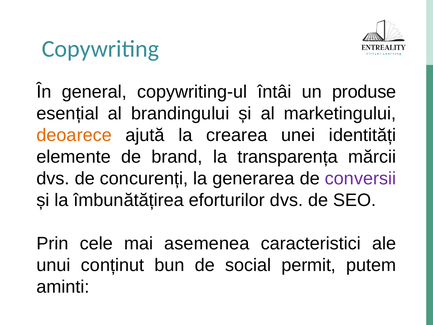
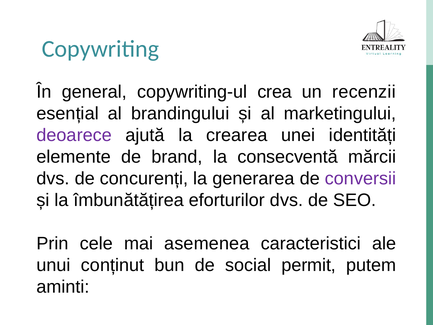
întâi: întâi -> crea (275, 92)
produse: produse -> recenzii (364, 92)
deoarece colour: orange -> purple (74, 135)
transparența: transparența -> consecventă (288, 157)
